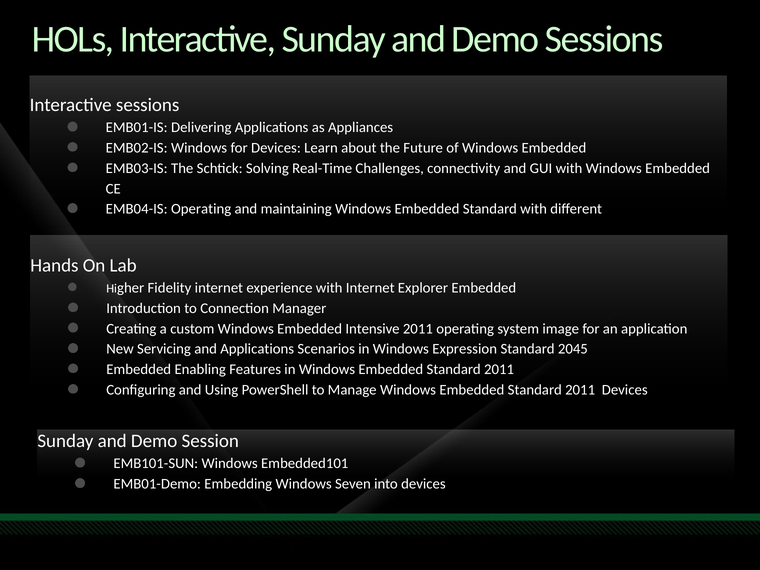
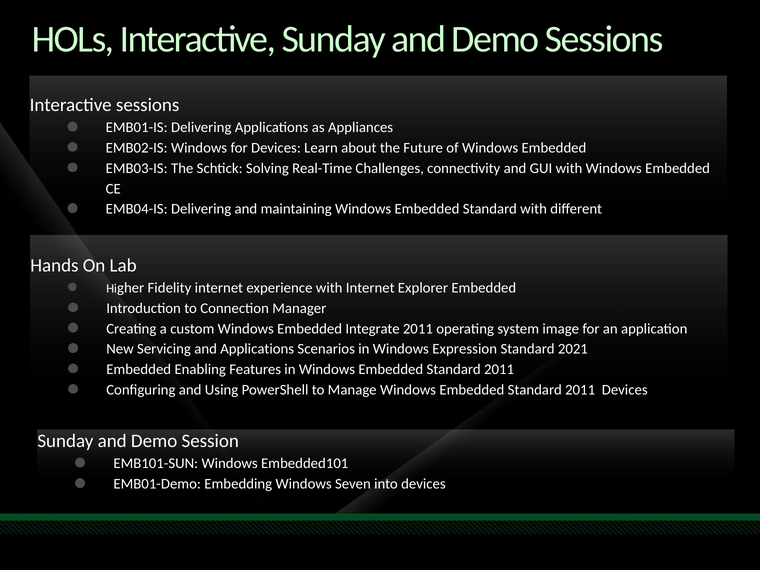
EMB04-IS Operating: Operating -> Delivering (201, 209)
Intensive: Intensive -> Integrate (373, 329)
2045: 2045 -> 2021 (573, 349)
